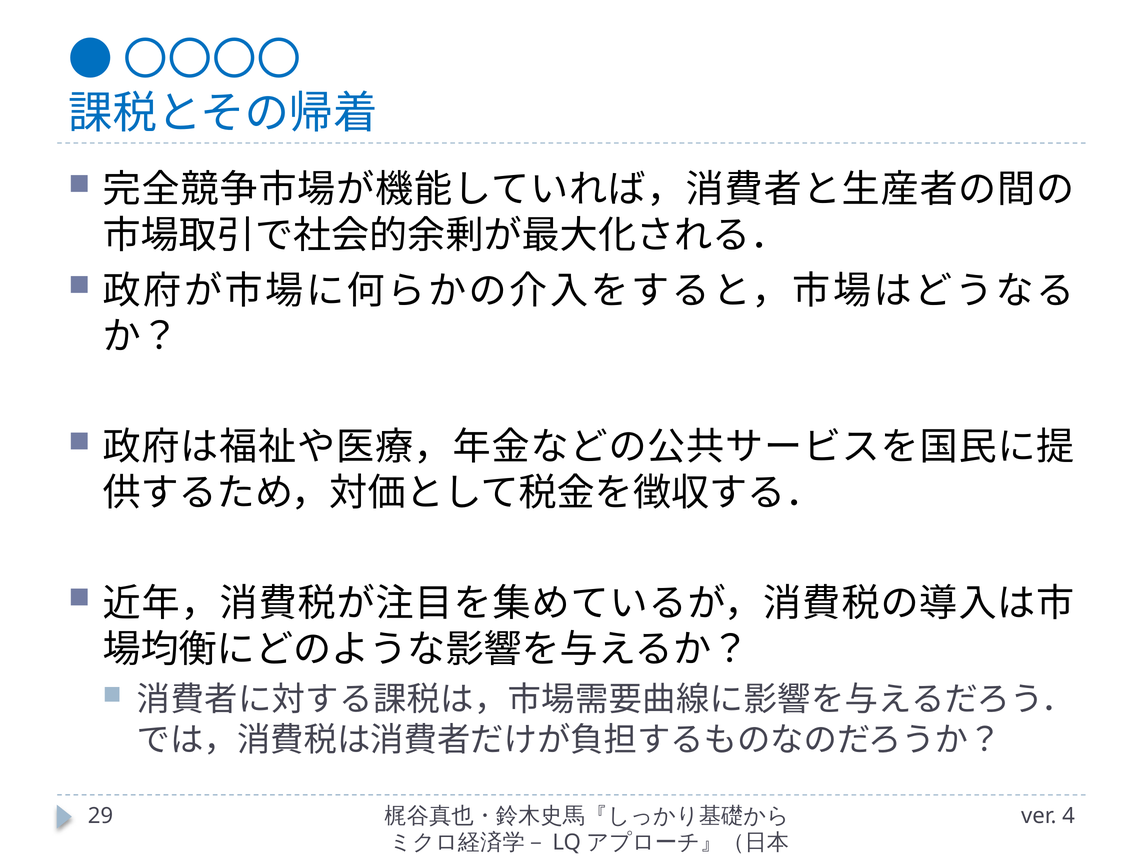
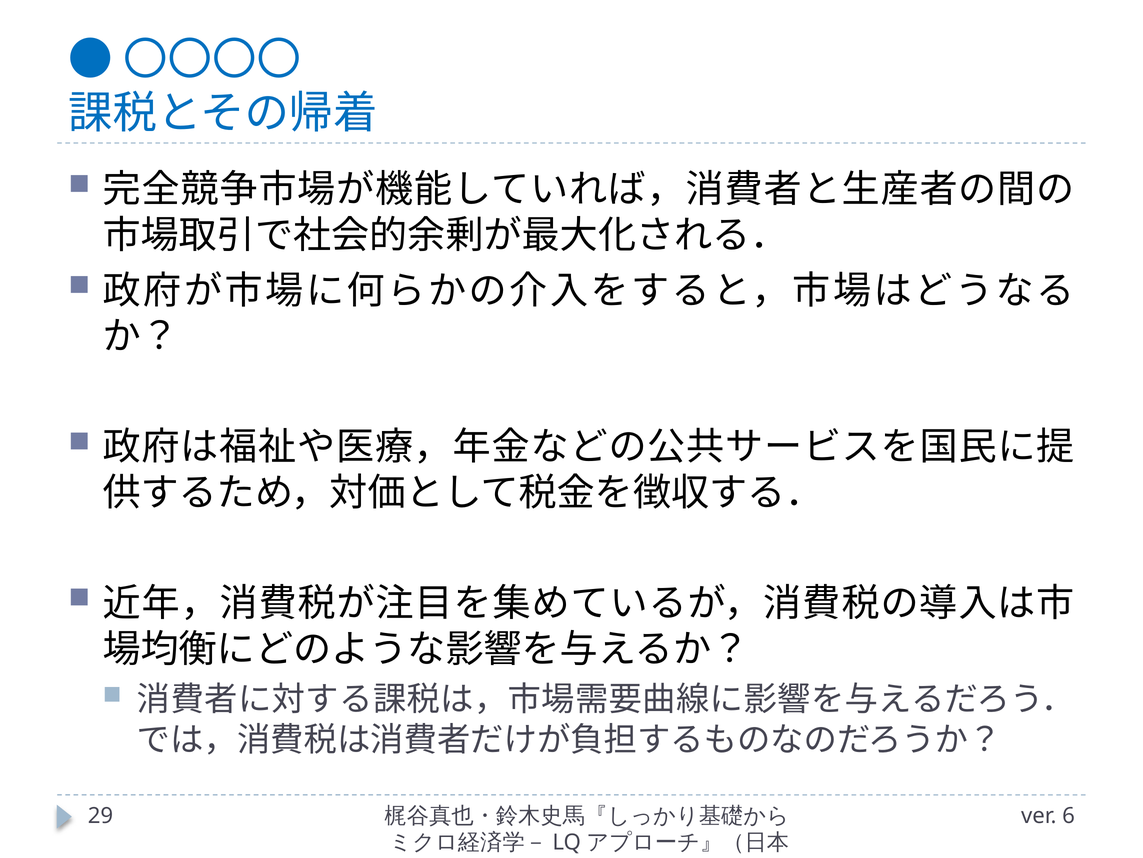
4: 4 -> 6 (1069, 815)
